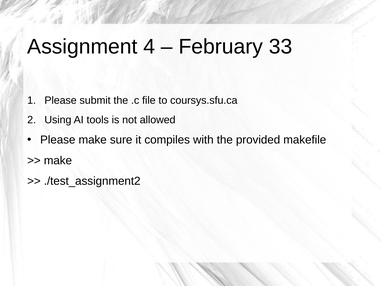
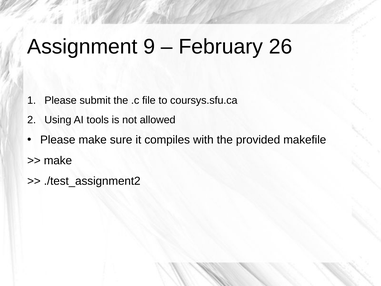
4: 4 -> 9 (149, 47)
33: 33 -> 26 (281, 47)
